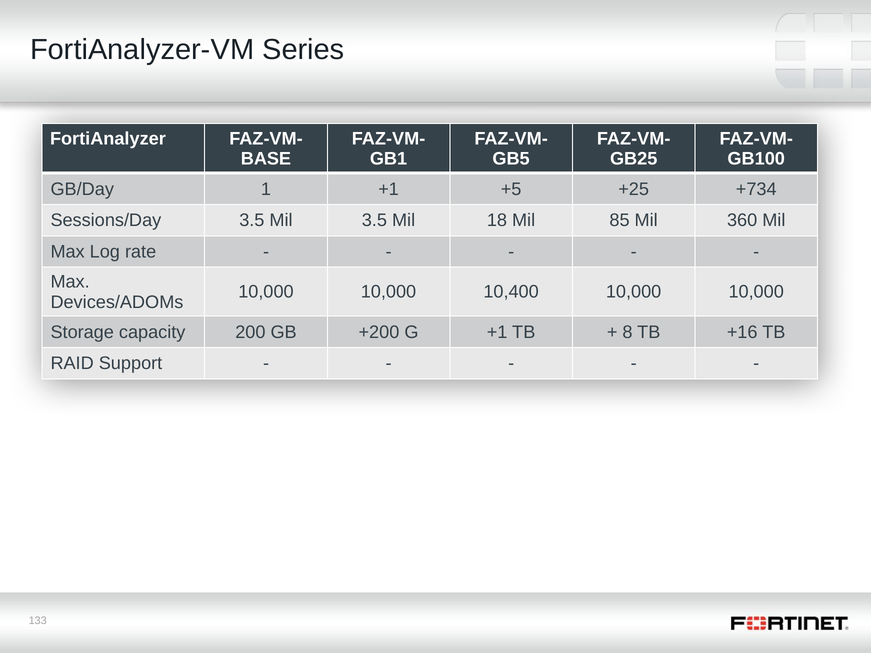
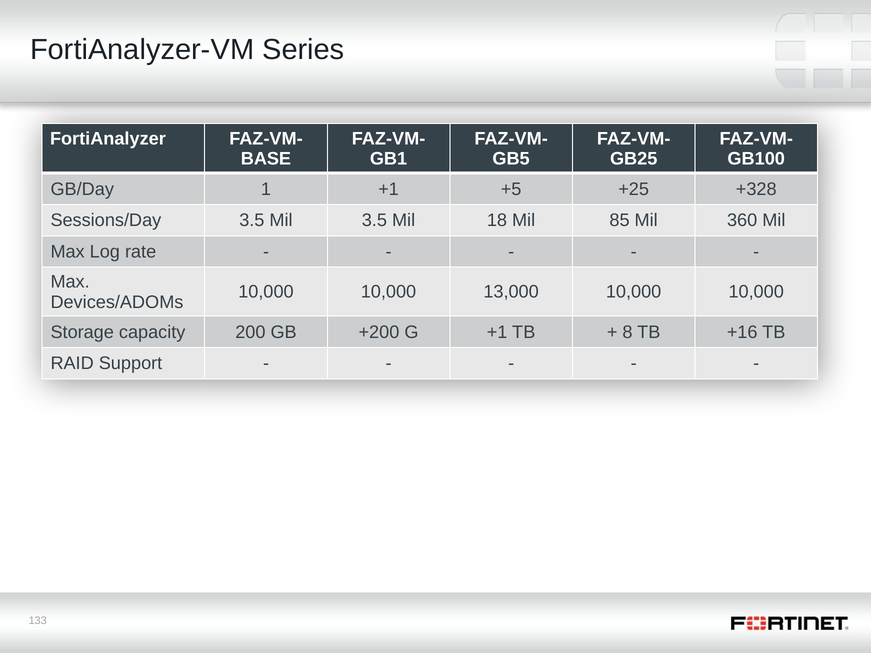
+734: +734 -> +328 (756, 189)
10,400: 10,400 -> 13,000 (511, 292)
